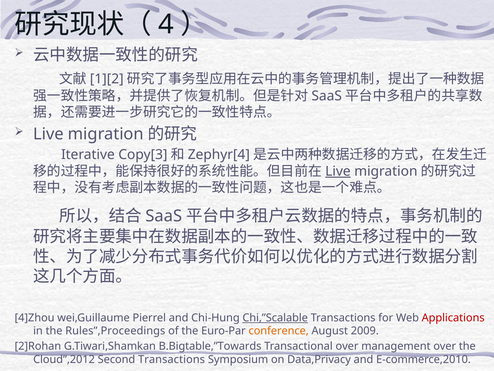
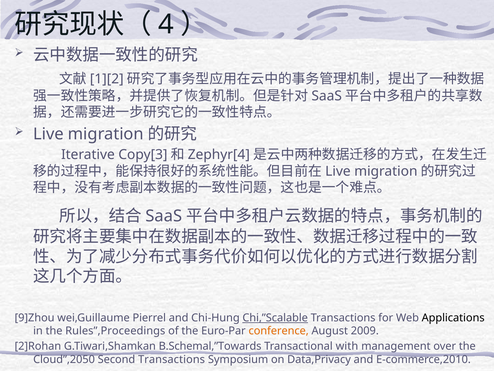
Live underline: present -> none (338, 171)
4]Zhou: 4]Zhou -> 9]Zhou (35, 317)
Applications colour: red -> black (453, 317)
B.Bigtable,”Towards: B.Bigtable,”Towards -> B.Schemal,”Towards (210, 346)
Transactional over: over -> with (347, 346)
Cloud”,2012: Cloud”,2012 -> Cloud”,2050 (64, 359)
